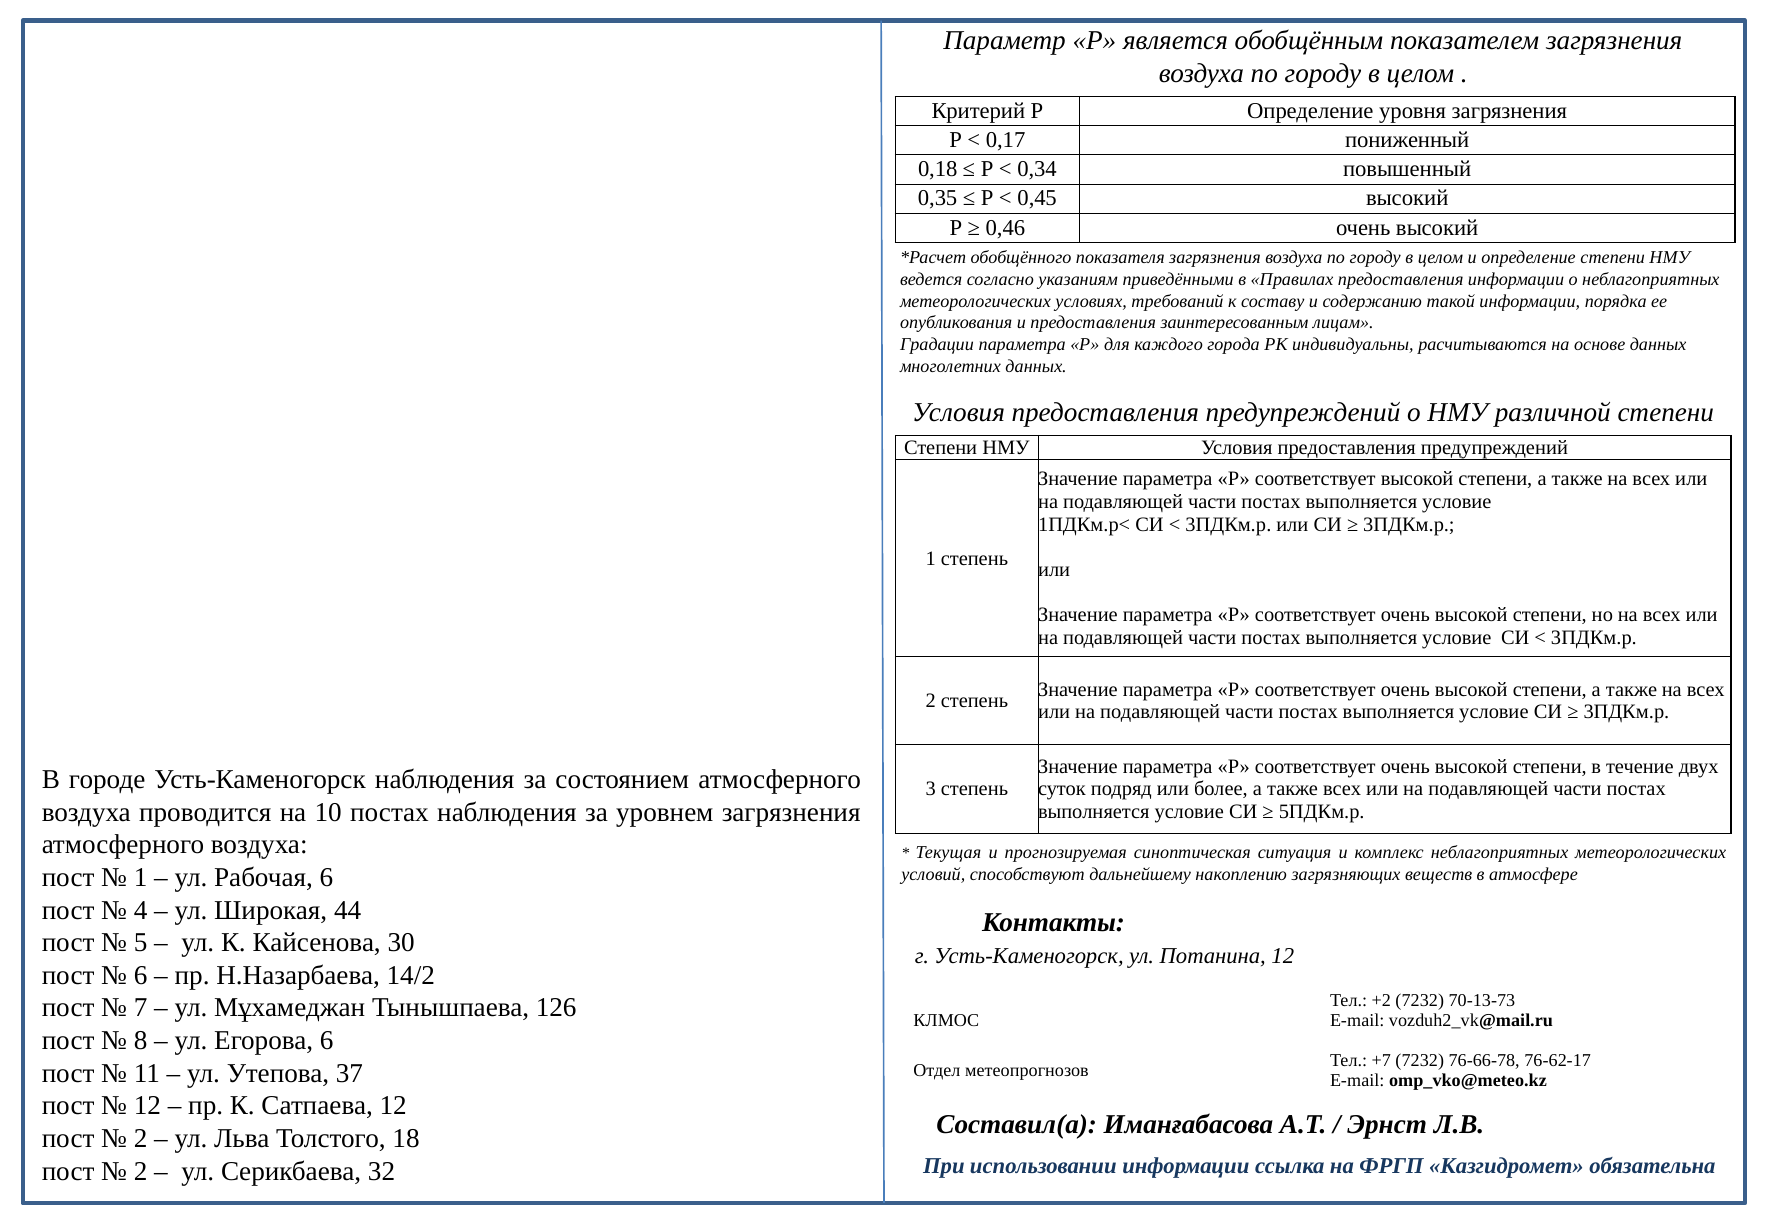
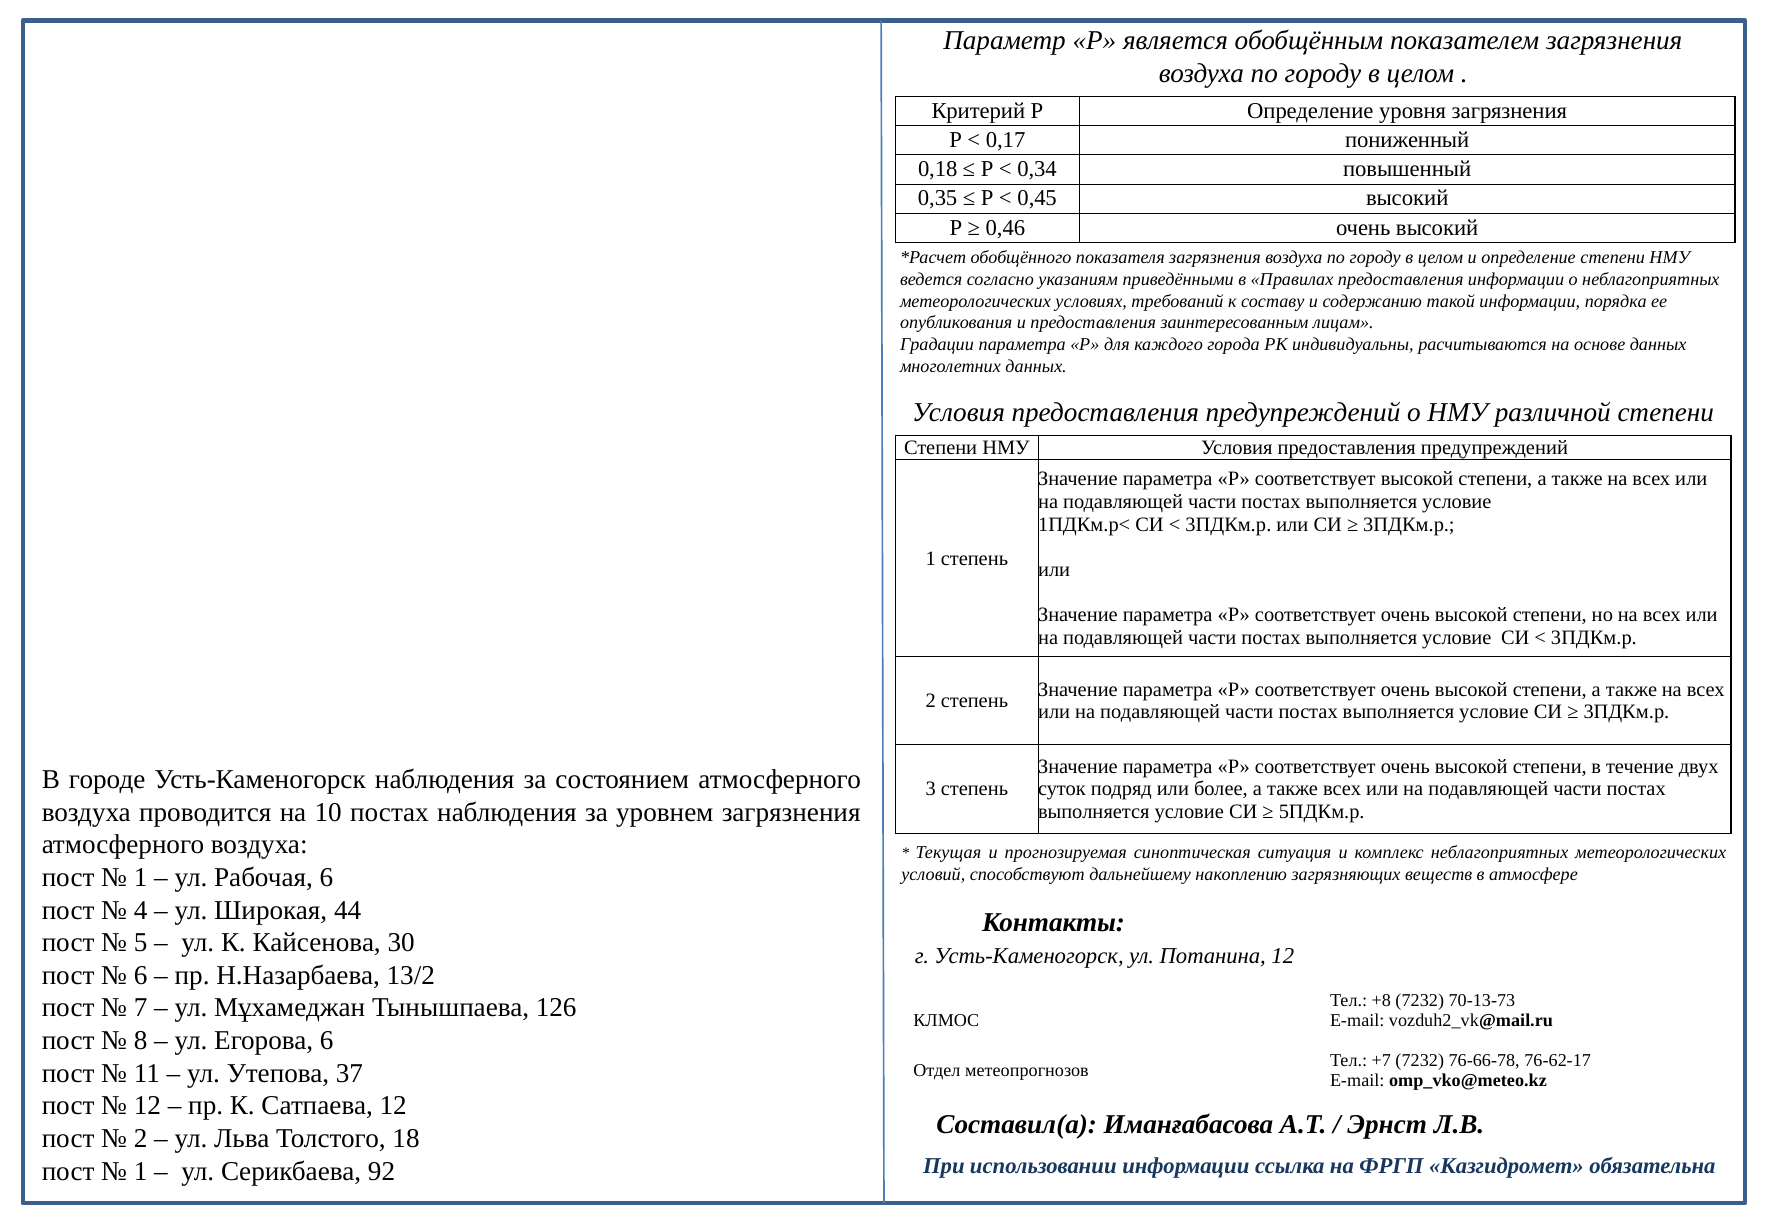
14/2: 14/2 -> 13/2 (411, 975)
+2: +2 -> +8 (1381, 1001)
2: 2 -> 1 (141, 1171)
32: 32 -> 92 (382, 1171)
